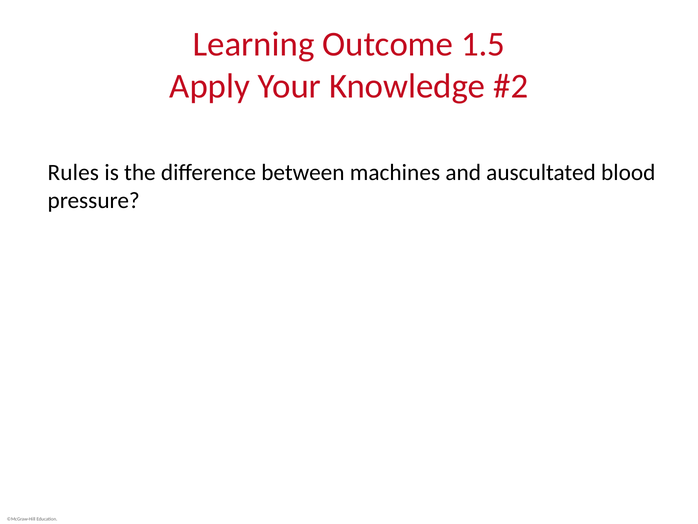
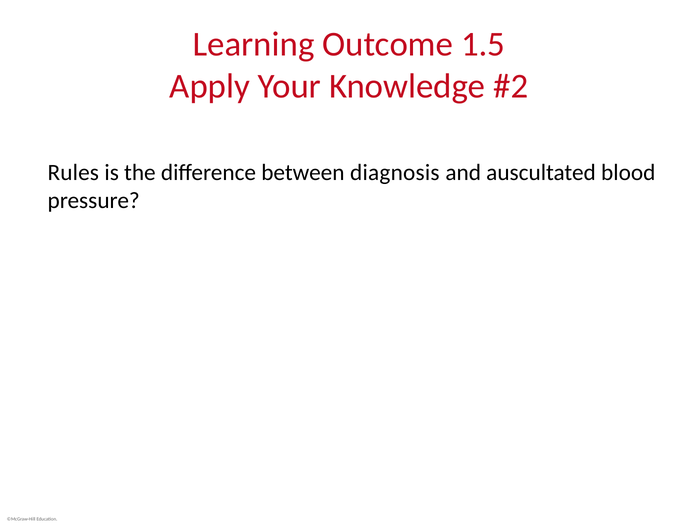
machines: machines -> diagnosis (395, 173)
